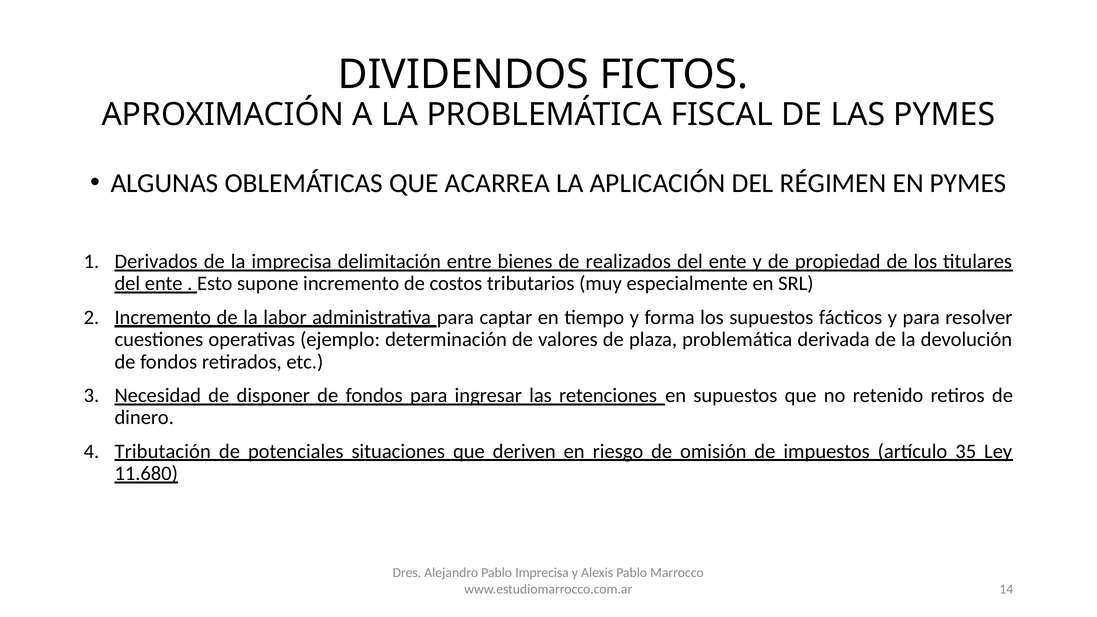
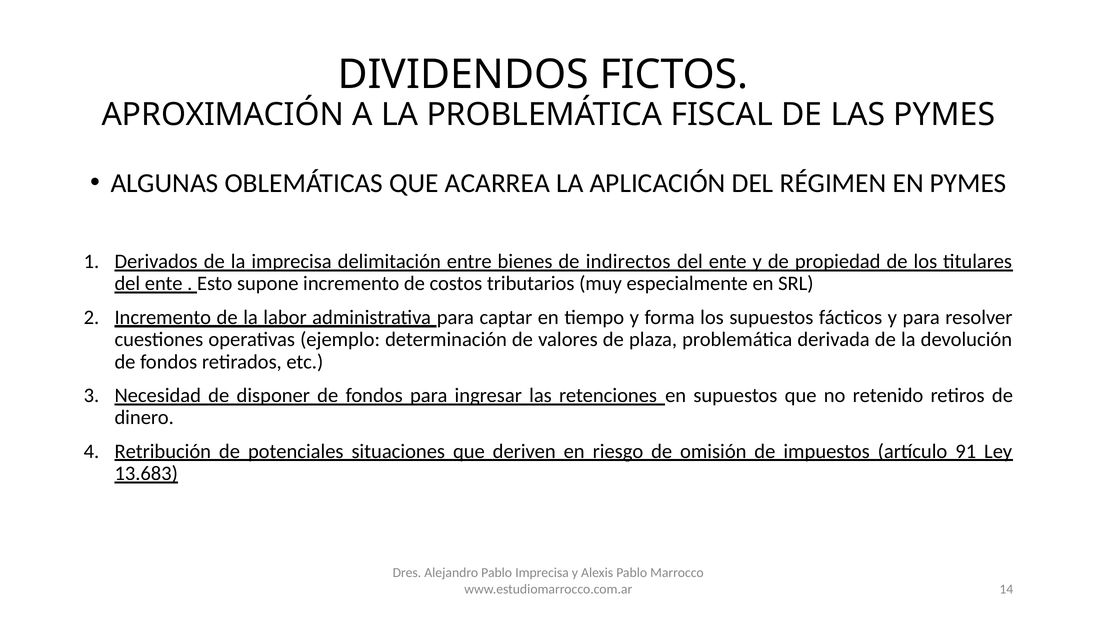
realizados: realizados -> indirectos (628, 261)
Tributación: Tributación -> Retribución (163, 451)
35: 35 -> 91 (966, 451)
11.680: 11.680 -> 13.683 (146, 474)
